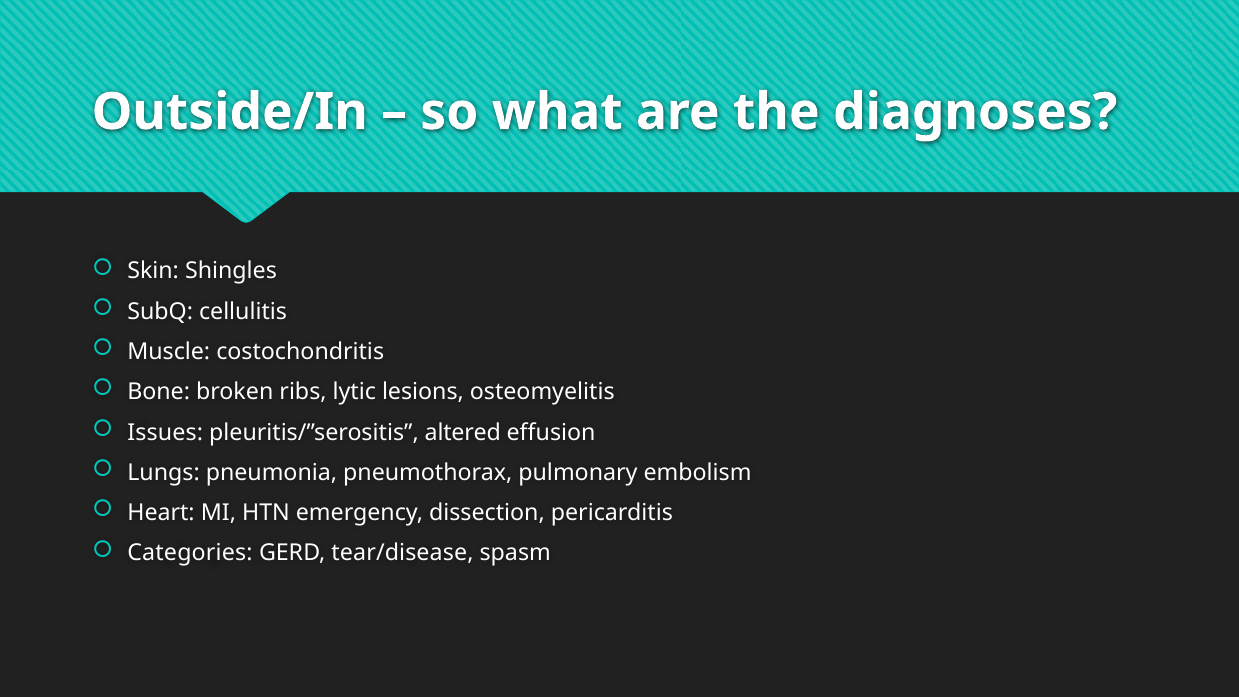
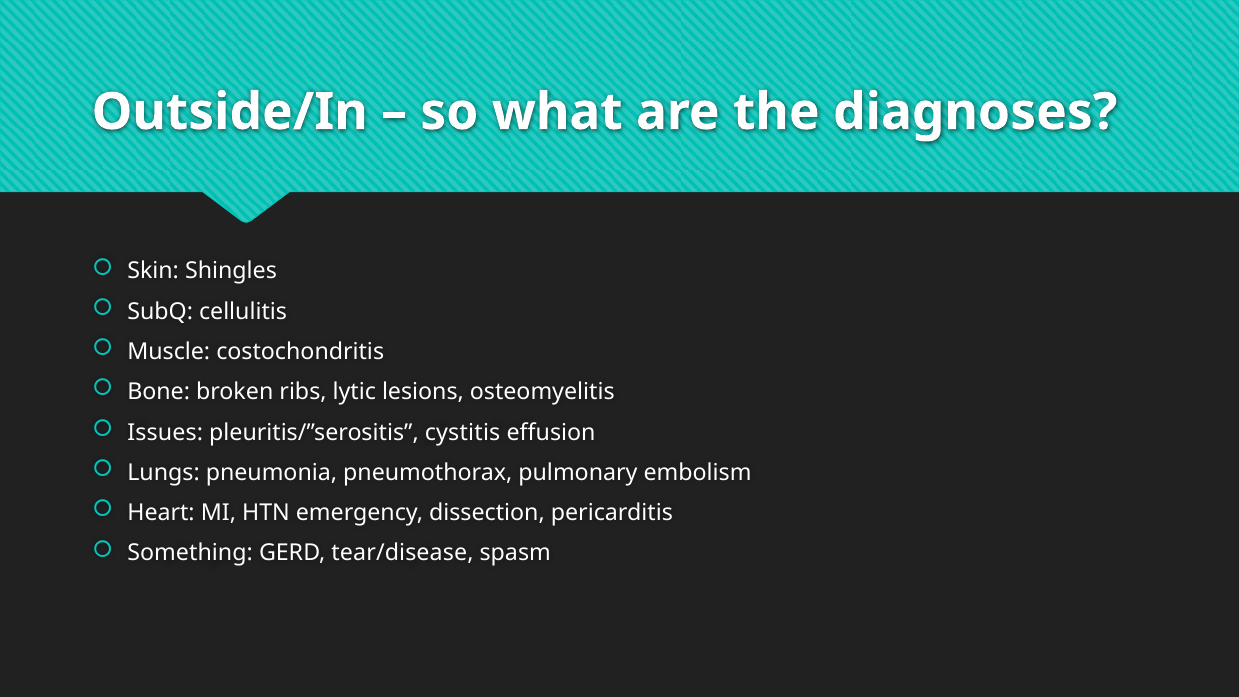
altered: altered -> cystitis (463, 432)
Categories: Categories -> Something (190, 553)
